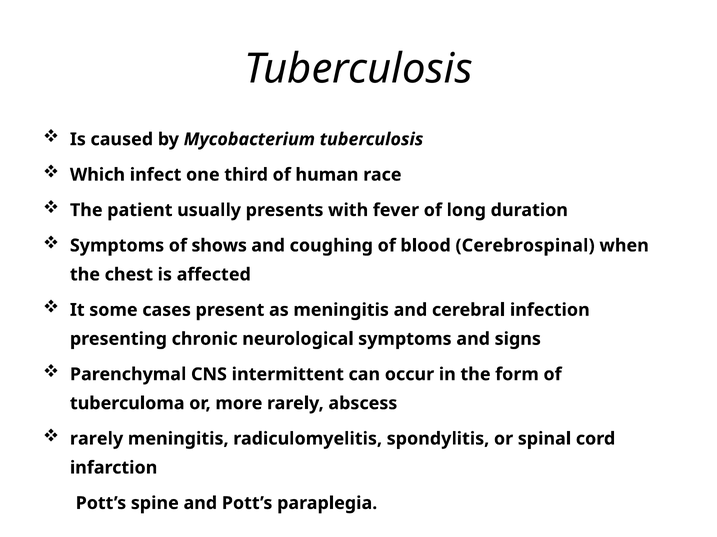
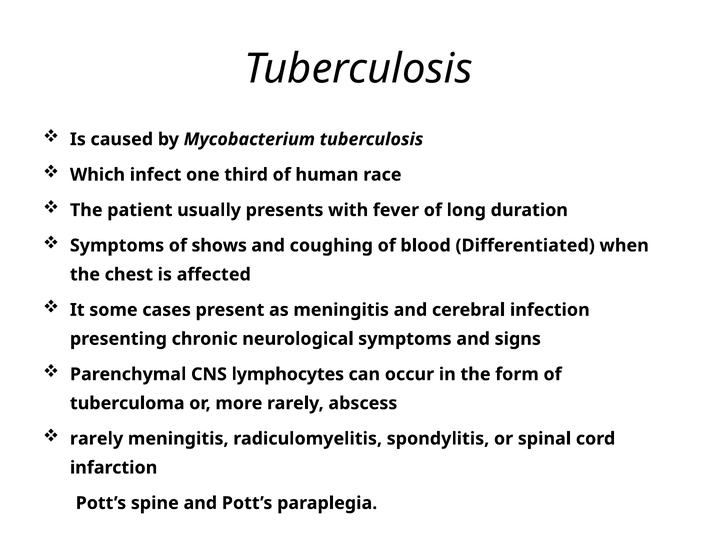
Cerebrospinal: Cerebrospinal -> Differentiated (525, 246)
intermittent: intermittent -> lymphocytes (288, 375)
